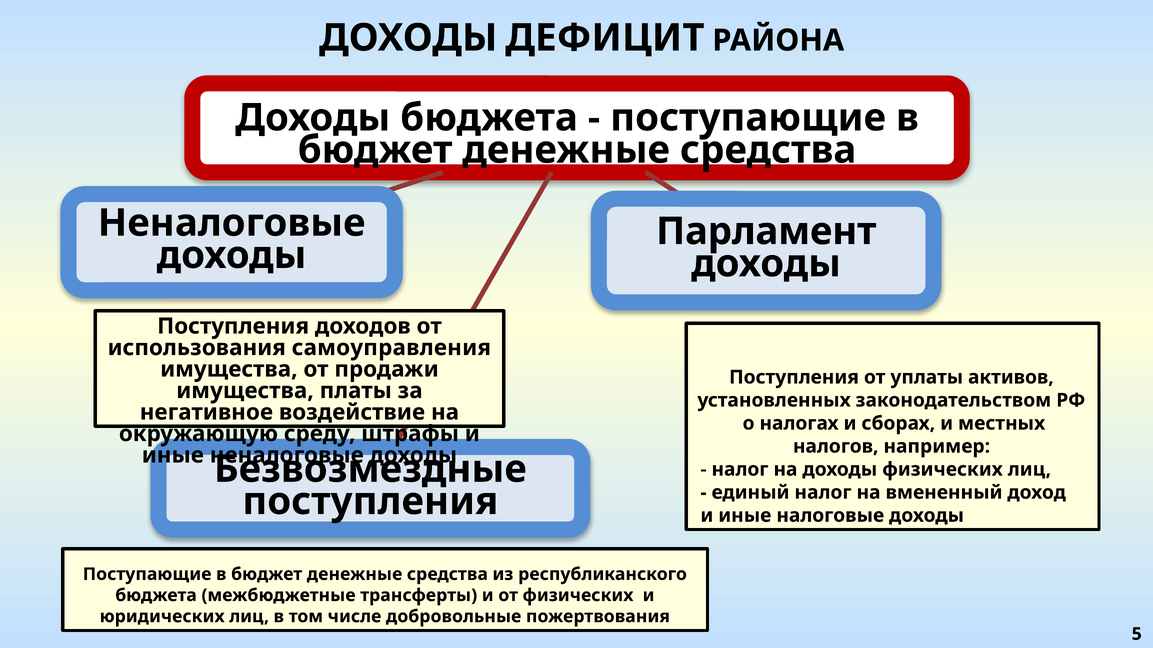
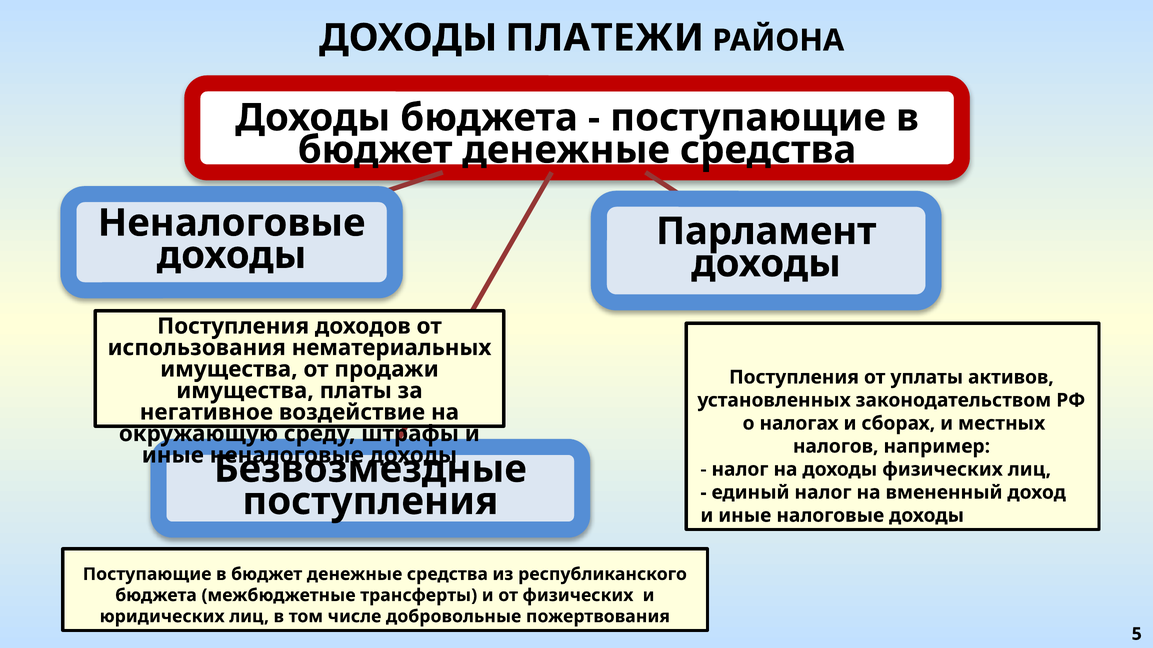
ДЕФИЦИТ: ДЕФИЦИТ -> ПЛАТЕЖИ (605, 38)
самоуправления: самоуправления -> нематериальных (391, 348)
